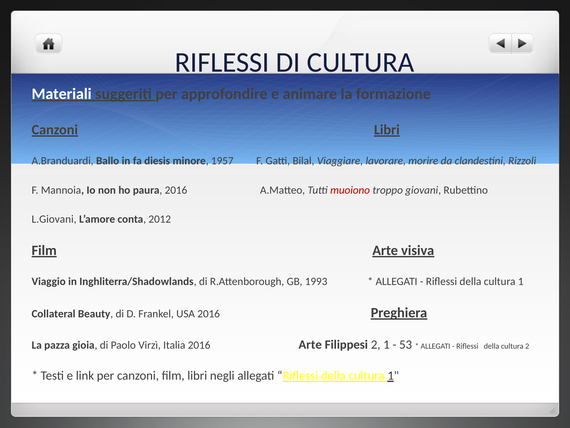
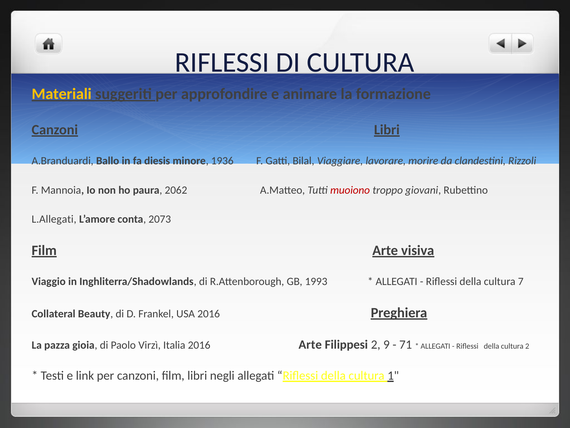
Materiali colour: white -> yellow (62, 94)
1957: 1957 -> 1936 (222, 161)
paura 2016: 2016 -> 2062 (176, 190)
L.Giovani: L.Giovani -> L.Allegati (54, 219)
2012: 2012 -> 2073 (160, 219)
1: 1 -> 7 (521, 281)
2 1: 1 -> 9 (386, 344)
53: 53 -> 71 (406, 344)
